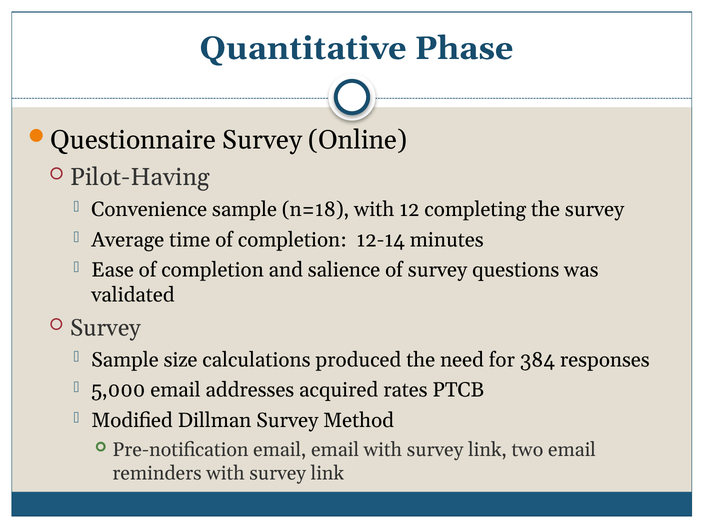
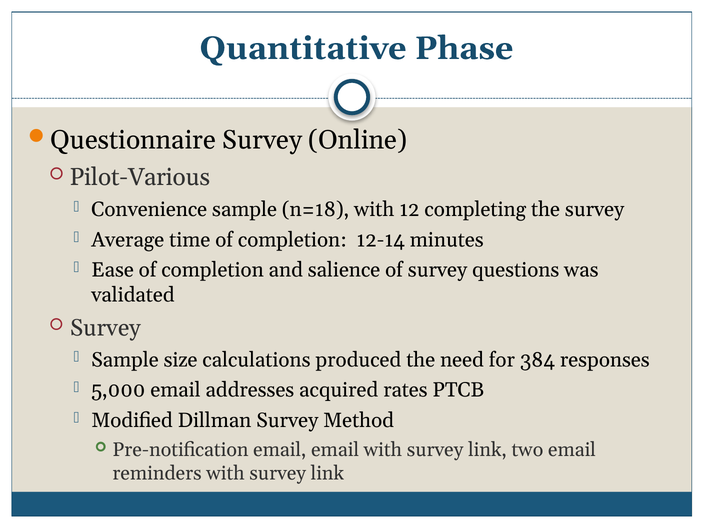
Pilot-Having: Pilot-Having -> Pilot-Various (140, 177)
